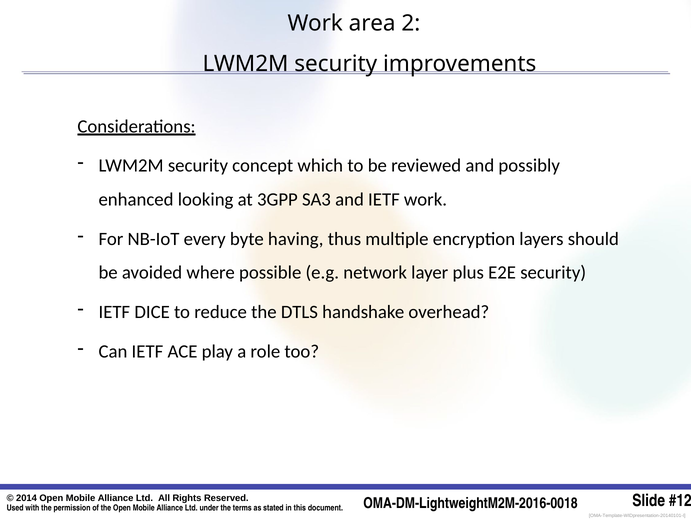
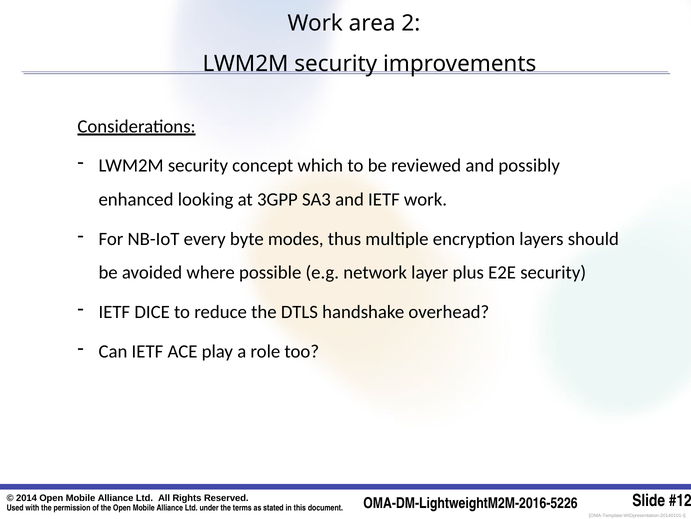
having: having -> modes (296, 239)
OMA-DM-LightweightM2M-2016-0018: OMA-DM-LightweightM2M-2016-0018 -> OMA-DM-LightweightM2M-2016-5226 (471, 503)
